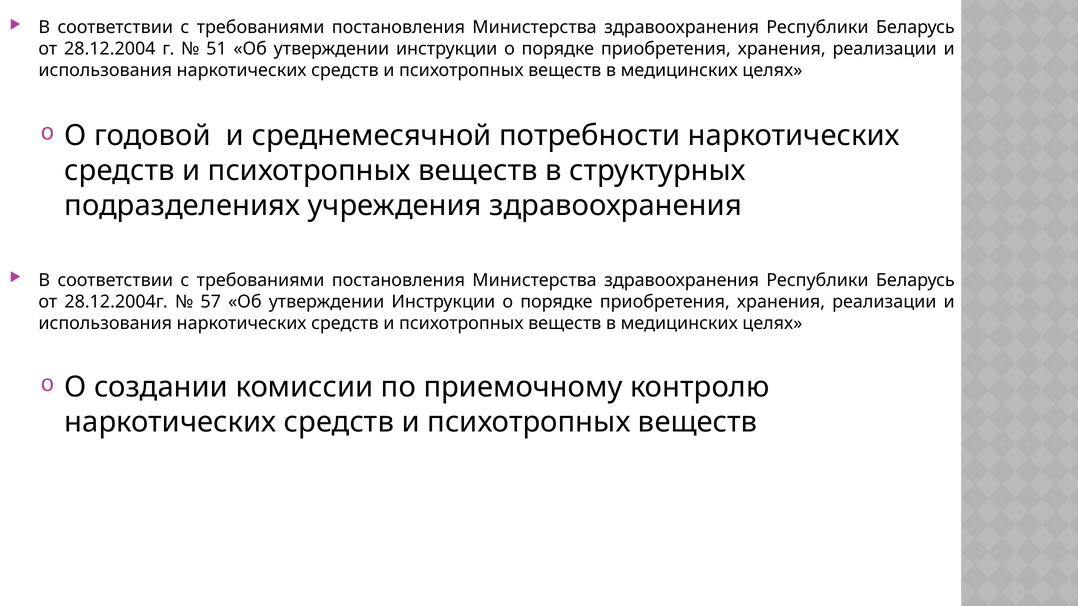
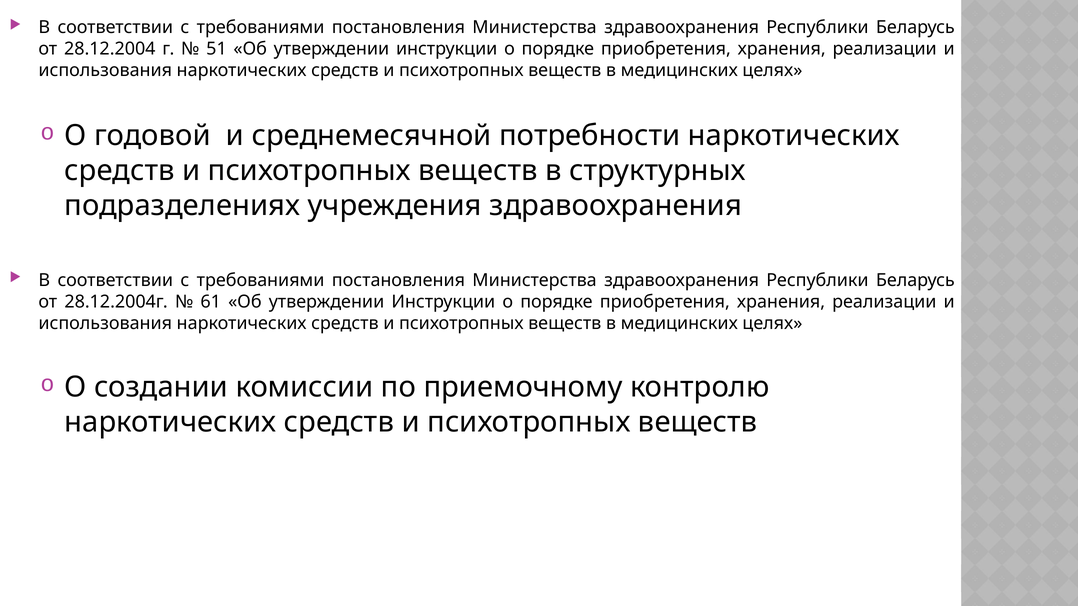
57: 57 -> 61 (211, 302)
